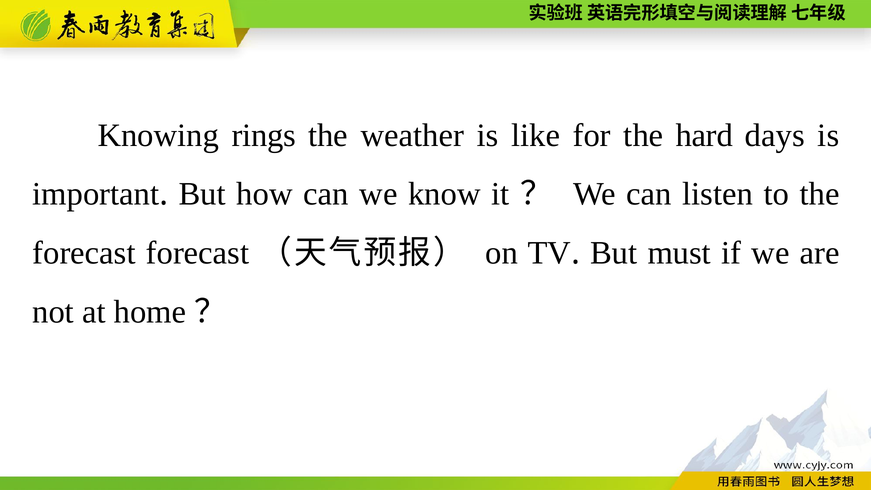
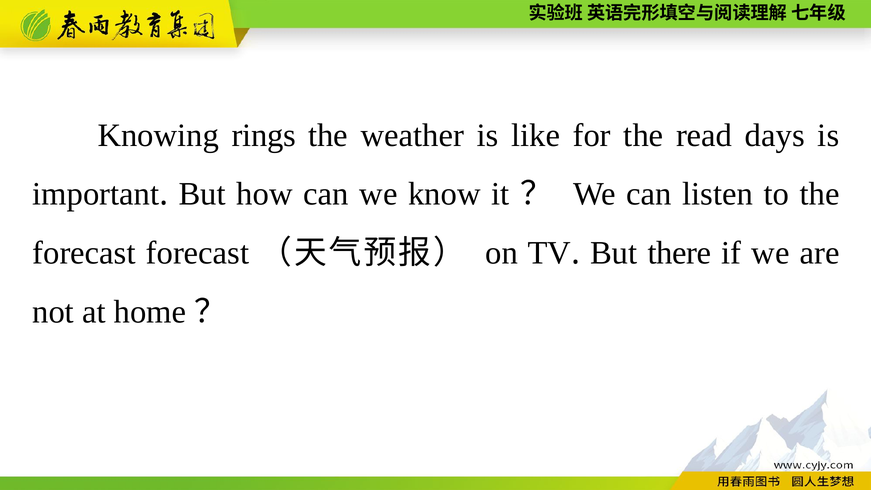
hard: hard -> read (704, 135)
must: must -> there (679, 253)
